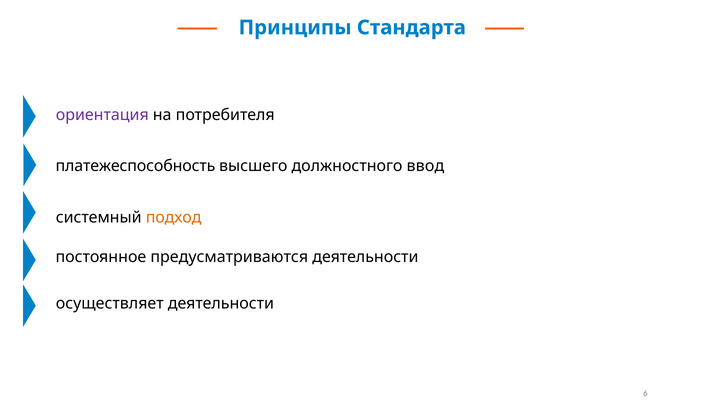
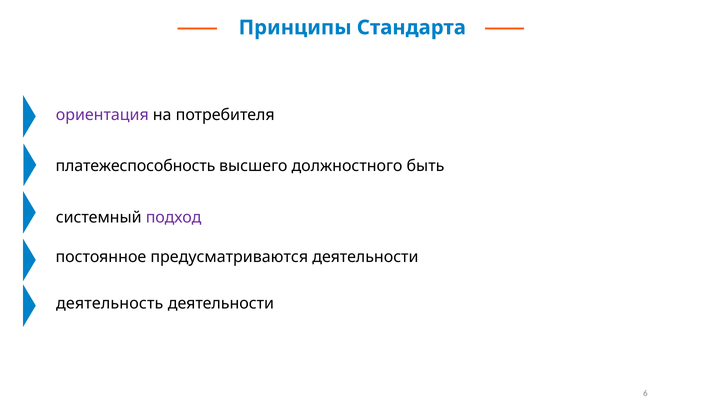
ввод: ввод -> быть (425, 166)
подход colour: orange -> purple (174, 218)
осуществляет: осуществляет -> деятельность (110, 303)
